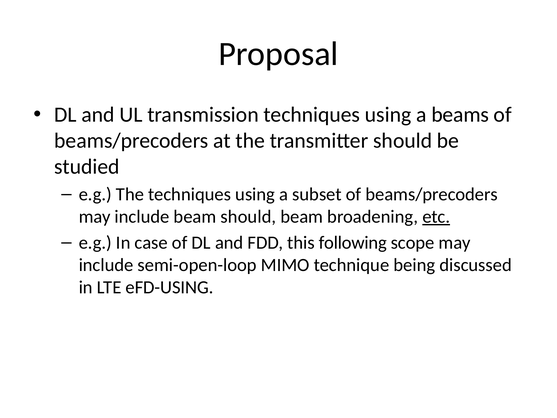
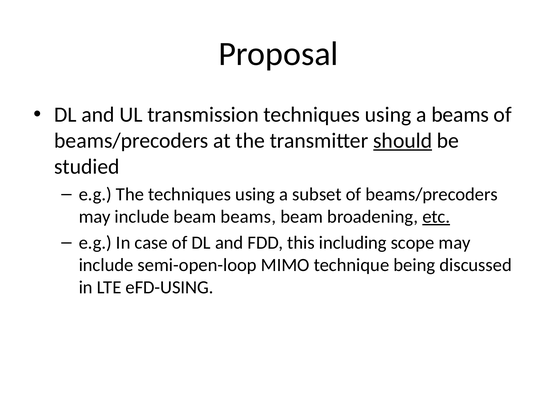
should underline: none -> present (403, 141)
beam should: should -> beams (248, 217)
following: following -> including (353, 243)
